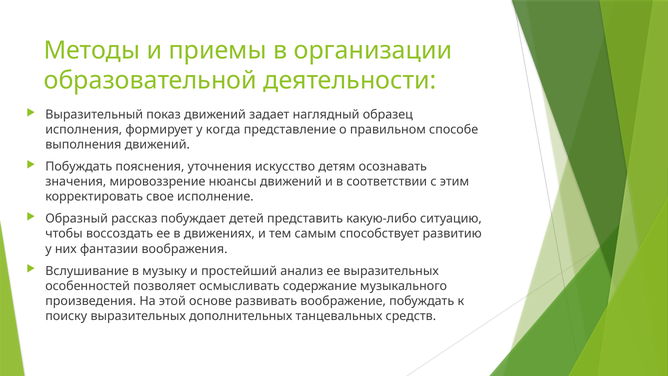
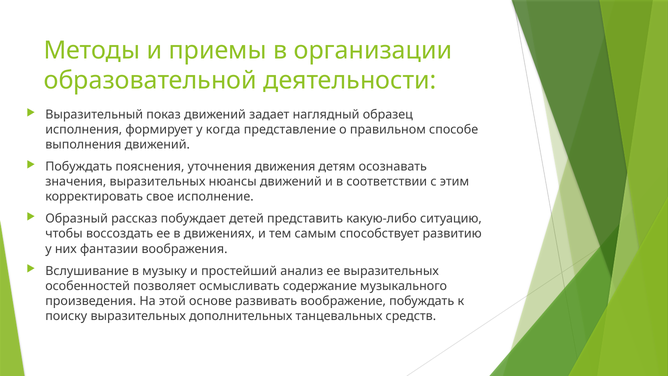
искусство: искусство -> движения (285, 167)
значения мировоззрение: мировоззрение -> выразительных (157, 182)
